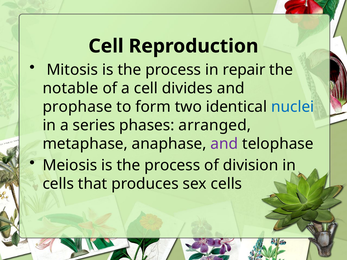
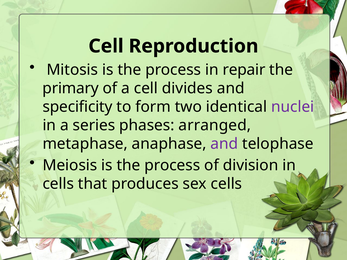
notable: notable -> primary (71, 88)
prophase: prophase -> specificity (78, 107)
nuclei colour: blue -> purple (293, 107)
